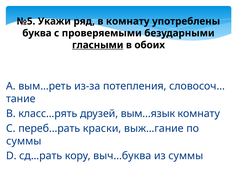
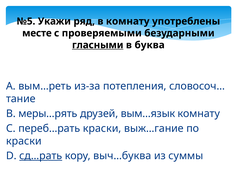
буква: буква -> месте (37, 33)
обоих: обоих -> буква (150, 45)
класс…рять: класс…рять -> меры…рять (48, 113)
суммы: суммы -> краски (24, 141)
сд…рать underline: none -> present (41, 156)
